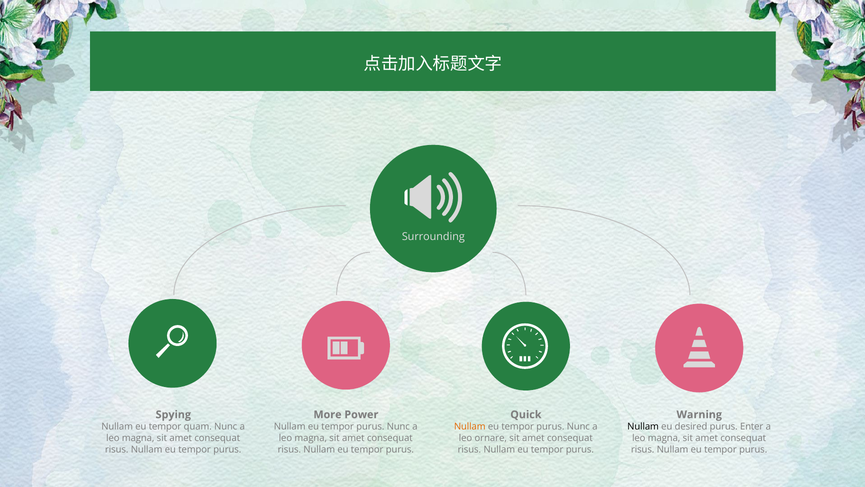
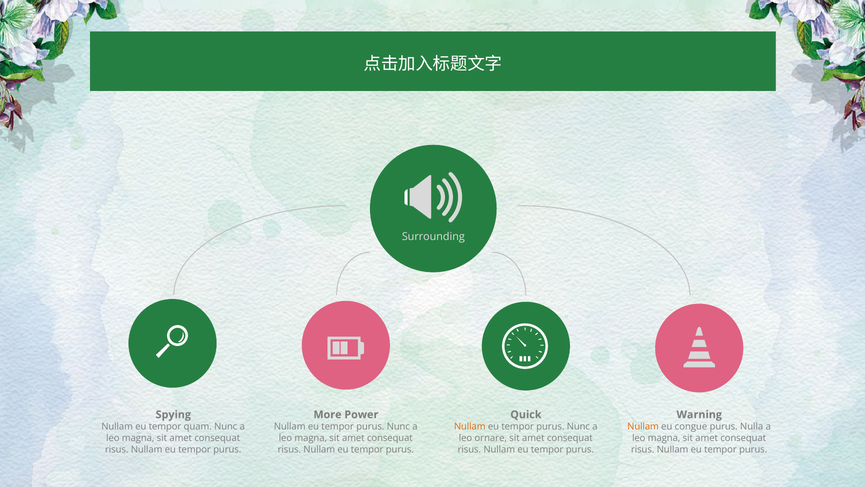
Nullam colour: black -> orange (643, 426)
desired: desired -> congue (691, 426)
Enter: Enter -> Nulla (752, 426)
